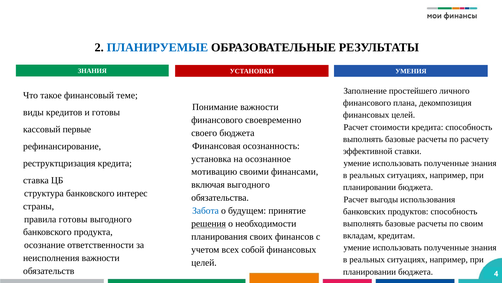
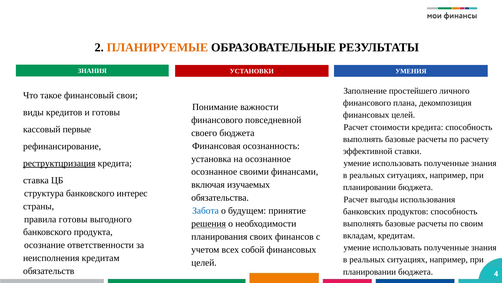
ПЛАНИРУЕМЫЕ colour: blue -> orange (157, 47)
теме: теме -> свои (127, 95)
своевременно: своевременно -> повседневной (273, 120)
реструктцризация underline: none -> present (59, 163)
мотивацию: мотивацию -> осознанное (214, 172)
включая выгодного: выгодного -> изучаемых (249, 185)
неисполнения важности: важности -> кредитам (101, 258)
